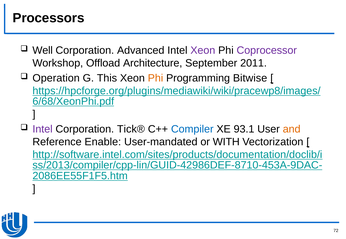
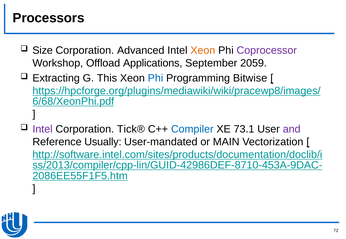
Well: Well -> Size (43, 51)
Xeon colour: purple -> orange (203, 51)
Architecture: Architecture -> Applications (153, 63)
2011: 2011 -> 2059 (254, 63)
Operation: Operation -> Extracting (56, 78)
Phi colour: orange -> blue (155, 78)
93.1: 93.1 -> 73.1 (244, 129)
and colour: orange -> purple (292, 129)
Enable: Enable -> Usually (103, 142)
WITH: WITH -> MAIN (226, 142)
